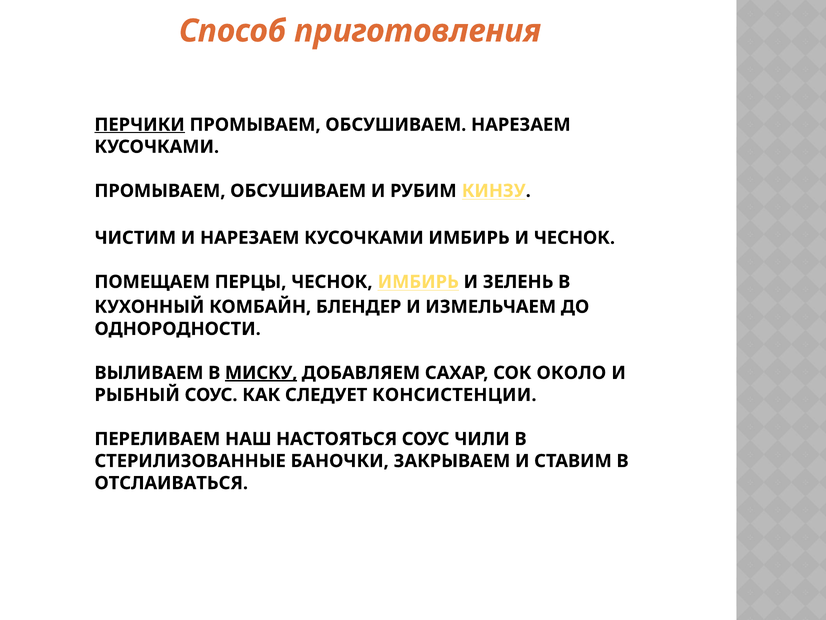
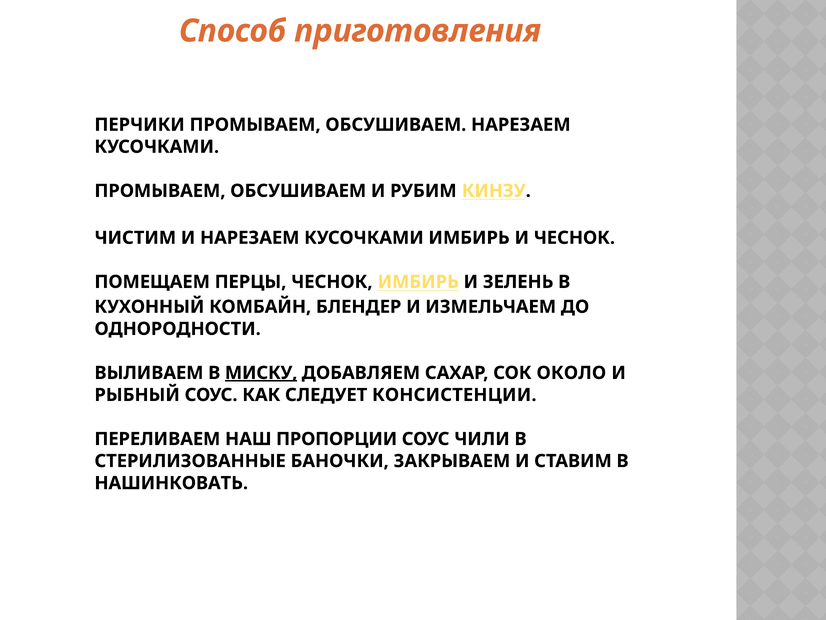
ПЕРЧИКИ underline: present -> none (140, 125)
НАСТОЯТЬСЯ: НАСТОЯТЬСЯ -> ПРОПОРЦИИ (337, 439)
ОТСЛАИВАТЬСЯ: ОТСЛАИВАТЬСЯ -> НАШИНКОВАТЬ (171, 483)
